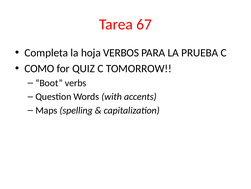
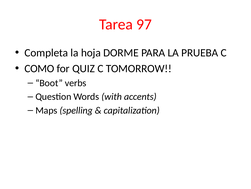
67: 67 -> 97 (144, 24)
VERBOS: VERBOS -> DORME (121, 53)
